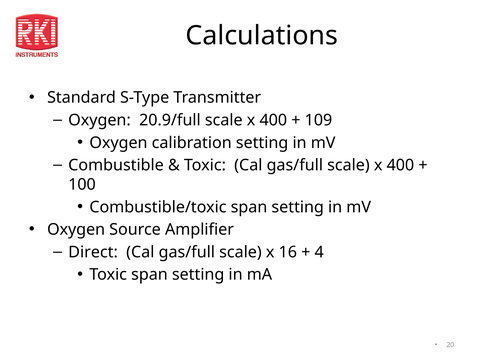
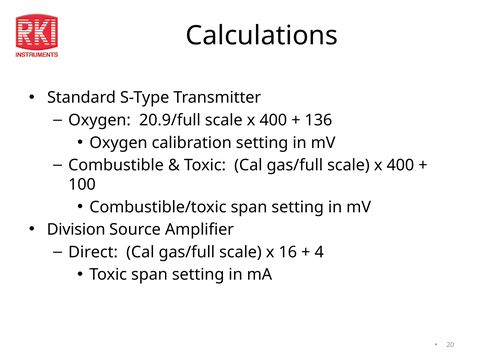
109: 109 -> 136 (318, 120)
Oxygen: Oxygen -> Division (76, 230)
